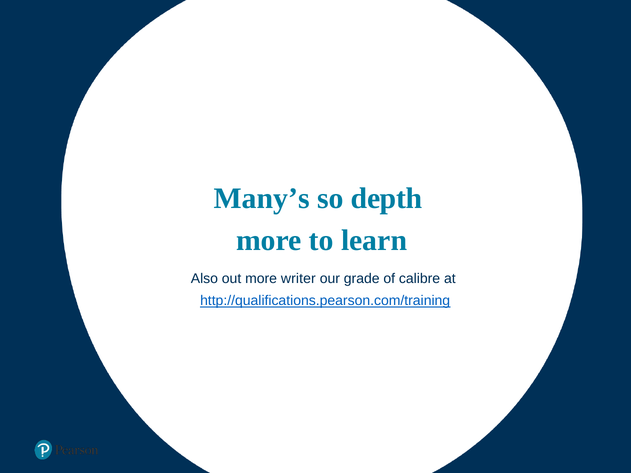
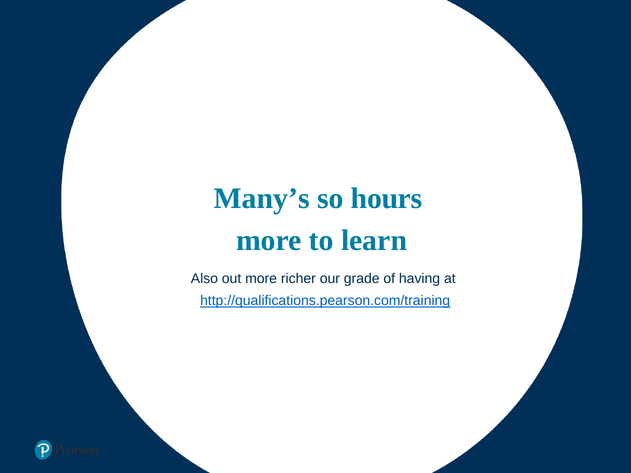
depth: depth -> hours (387, 199)
writer: writer -> richer (298, 279)
calibre: calibre -> having (420, 279)
